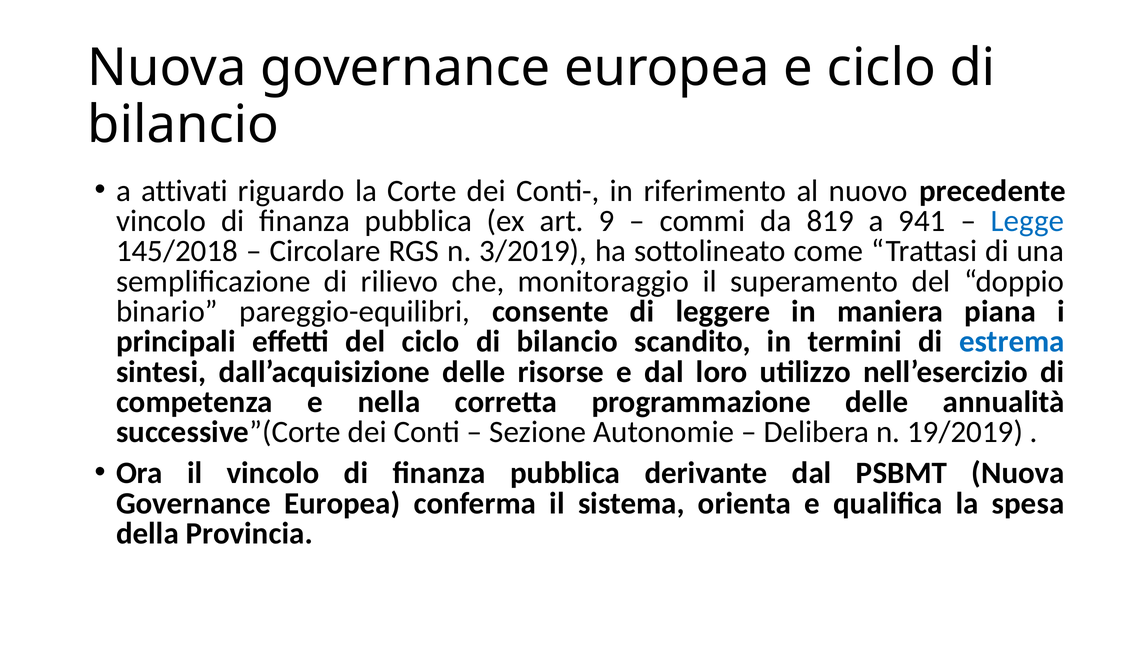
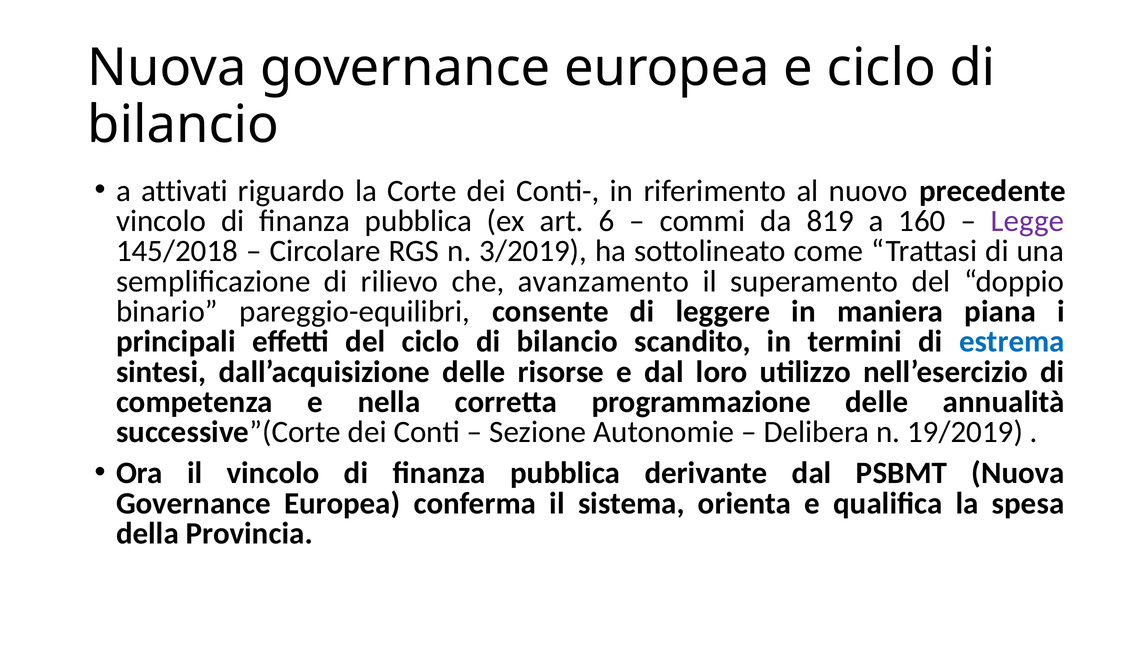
9: 9 -> 6 (606, 221)
941: 941 -> 160 (922, 221)
Legge colour: blue -> purple (1027, 221)
monitoraggio: monitoraggio -> avanzamento (603, 281)
